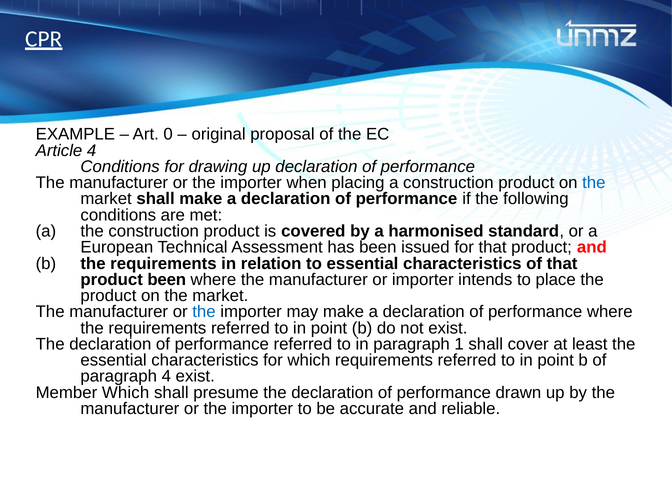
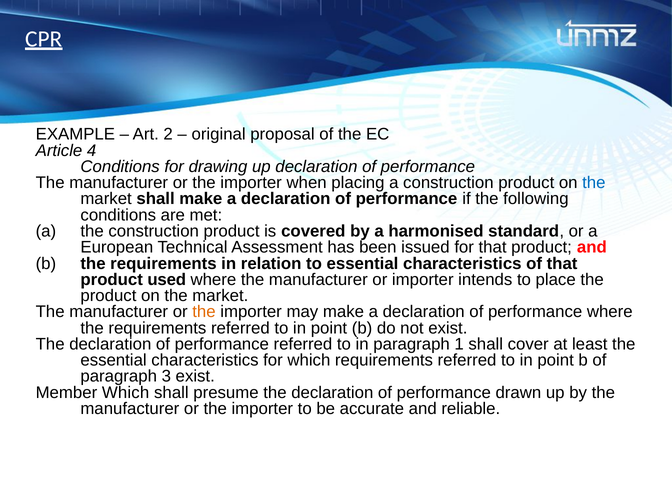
0: 0 -> 2 (168, 134)
product been: been -> used (167, 280)
the colour: blue -> orange (204, 312)
paragraph 4: 4 -> 3 (166, 376)
